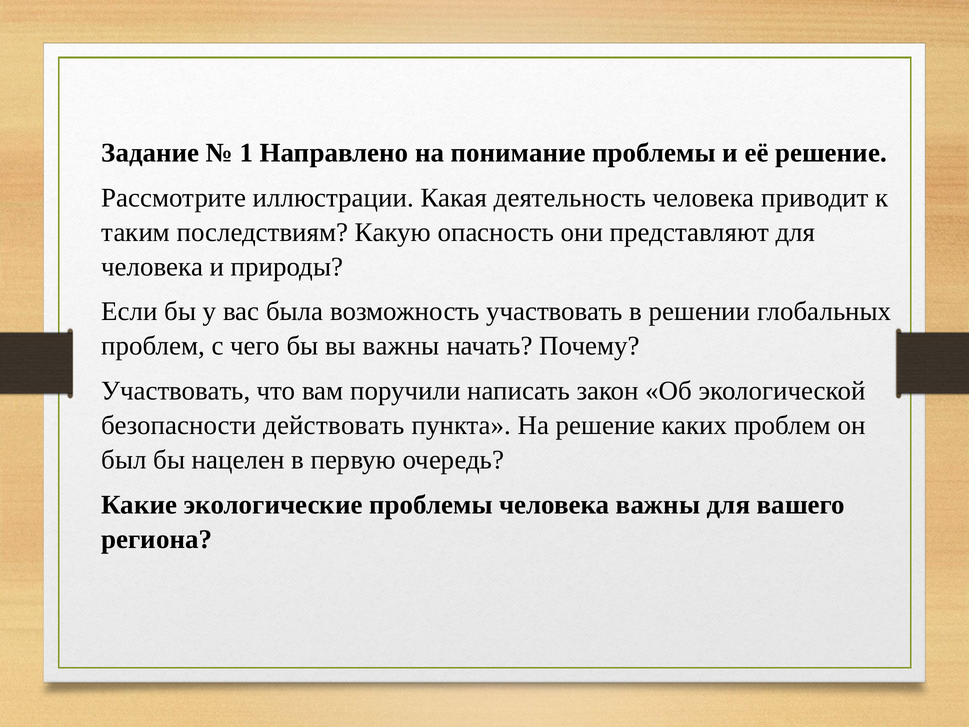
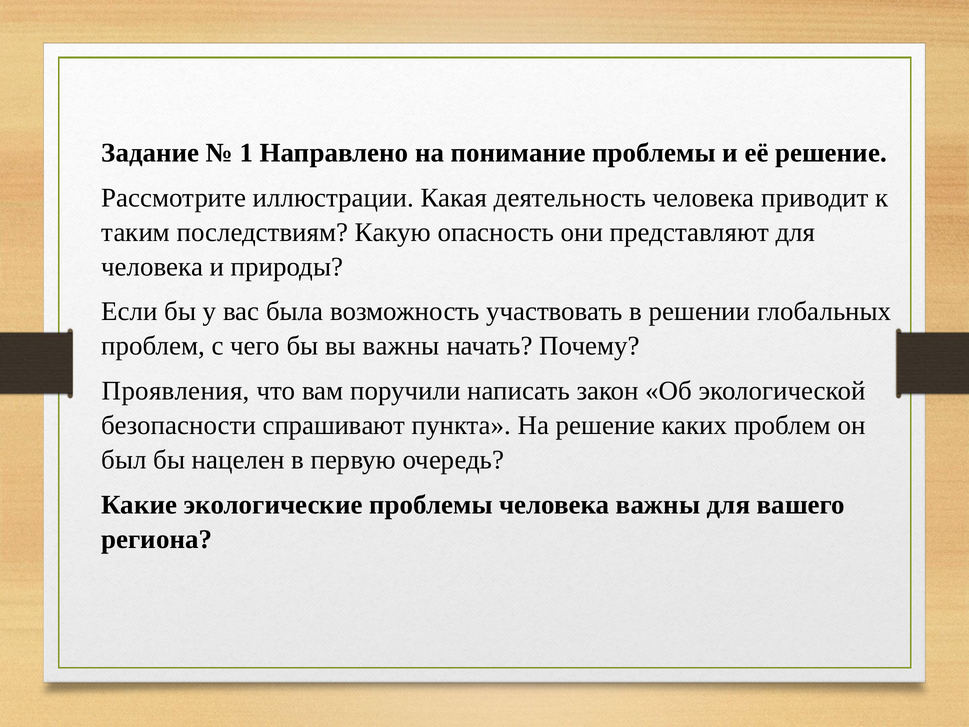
Участвовать: Участвовать -> Проявления (176, 391)
действовать: действовать -> спрашивают (334, 425)
